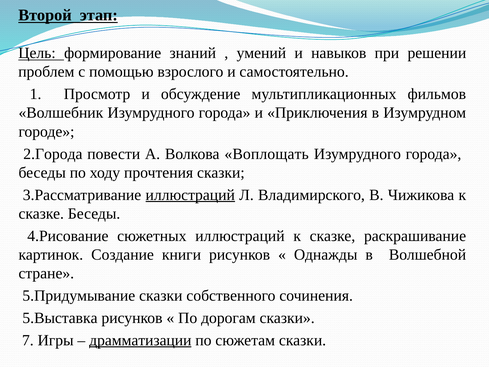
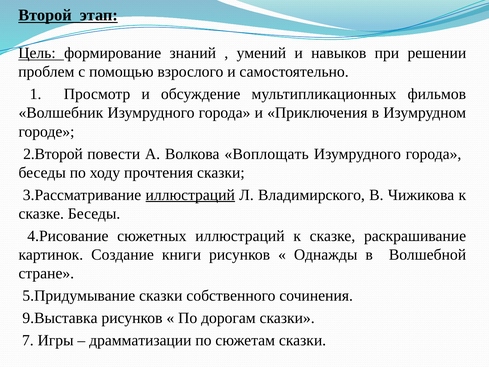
2.Города: 2.Города -> 2.Второй (53, 154)
5.Выставка: 5.Выставка -> 9.Выставка (60, 318)
драмматизации underline: present -> none (140, 340)
